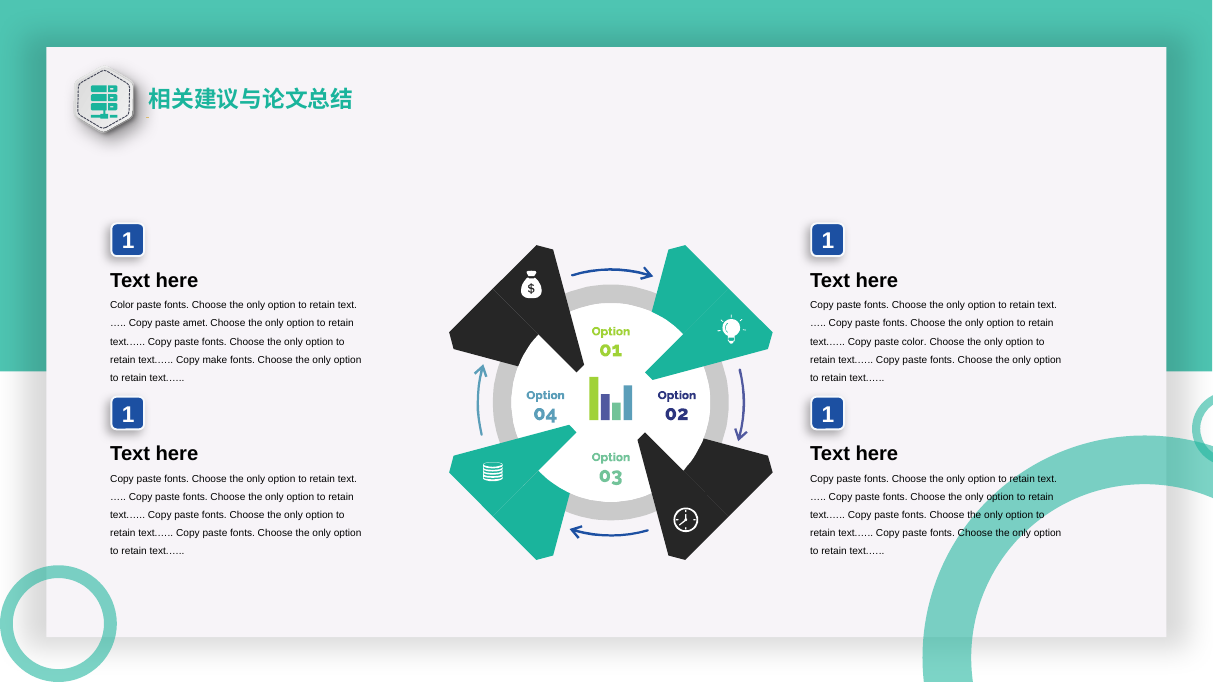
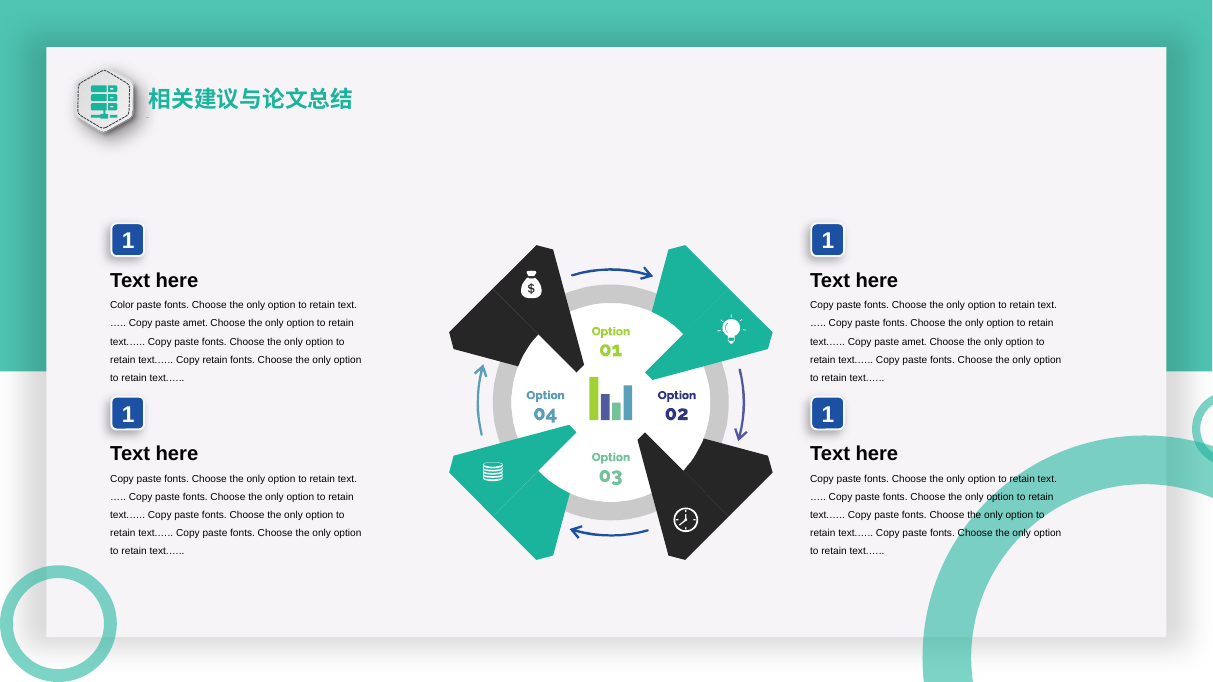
text.… Copy paste color: color -> amet (914, 342)
Copy make: make -> retain (215, 360)
